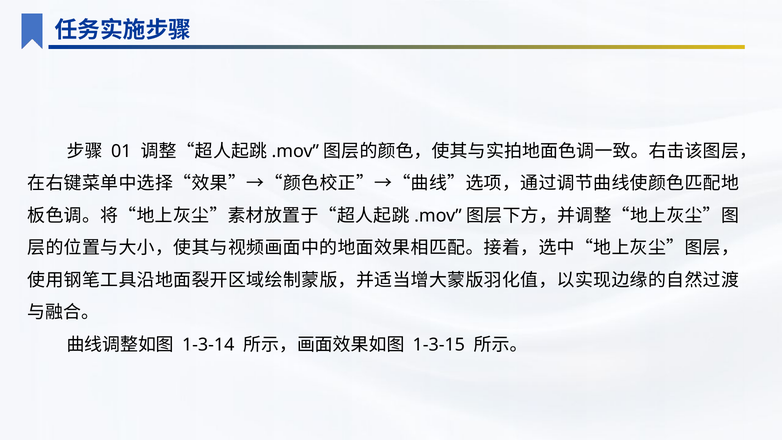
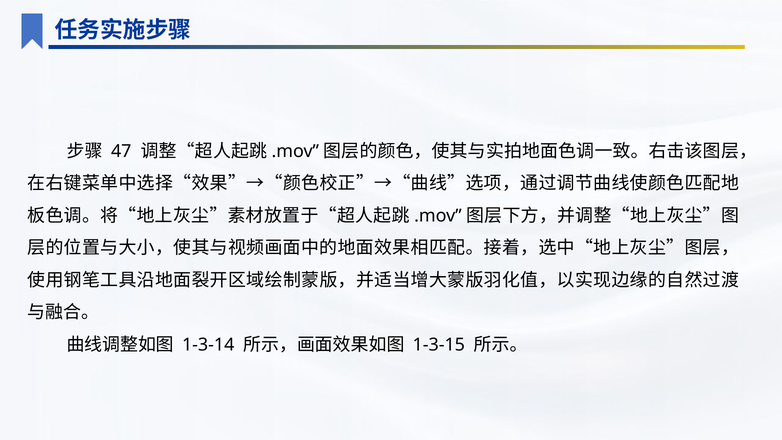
01: 01 -> 47 (121, 151)
